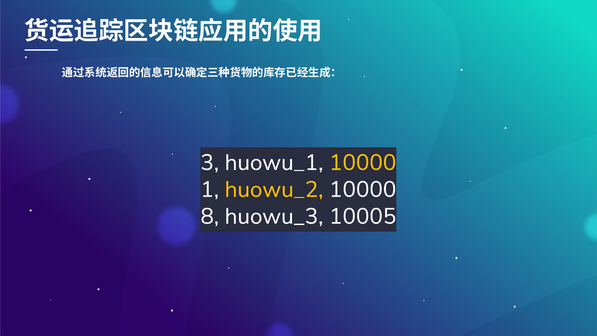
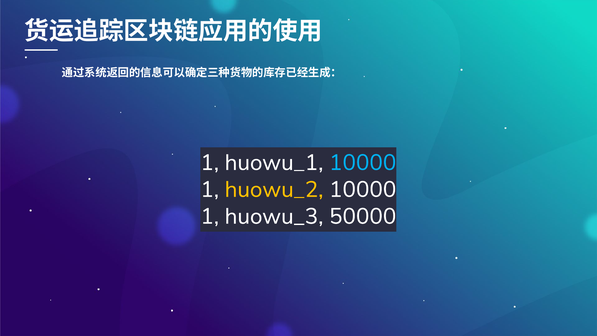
3: 3 -> 1 (210, 162)
10000 colour: yellow -> light blue (363, 162)
8: 8 -> 1 (210, 216)
10005: 10005 -> 50000 (363, 216)
